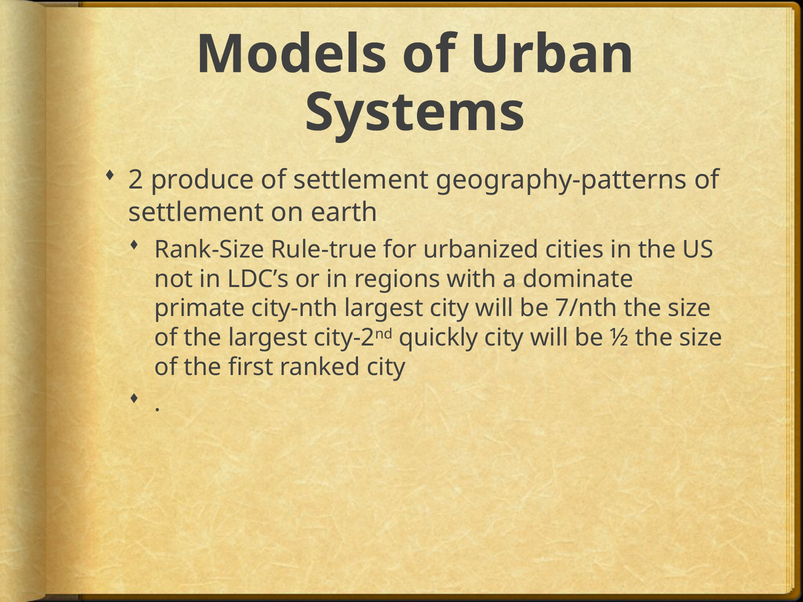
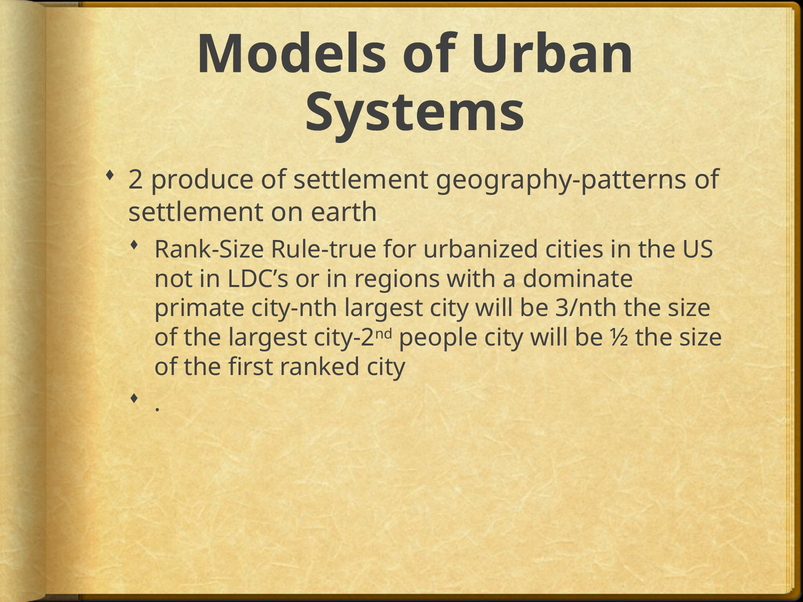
7/nth: 7/nth -> 3/nth (586, 308)
quickly: quickly -> people (438, 338)
